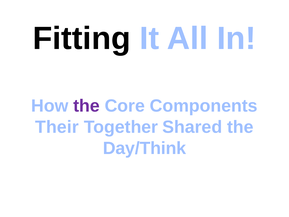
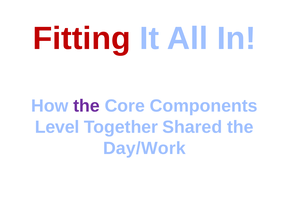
Fitting colour: black -> red (82, 38)
Their: Their -> Level (57, 127)
Day/Think: Day/Think -> Day/Work (144, 148)
